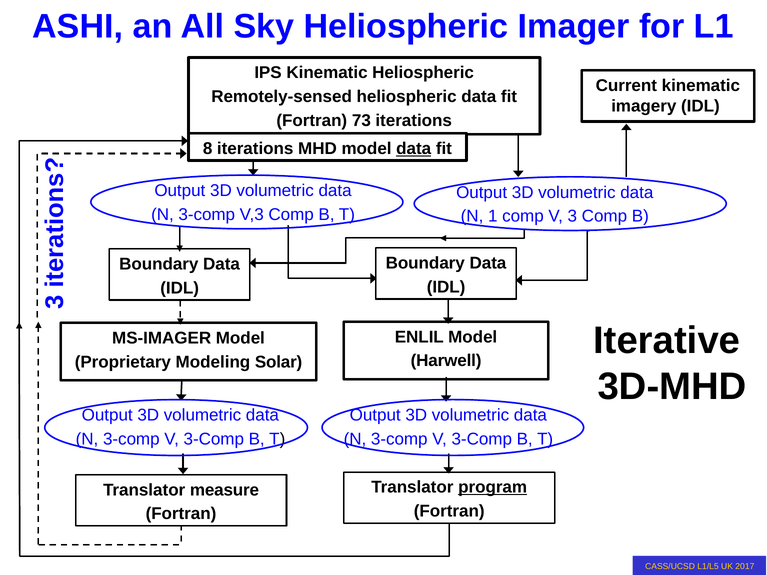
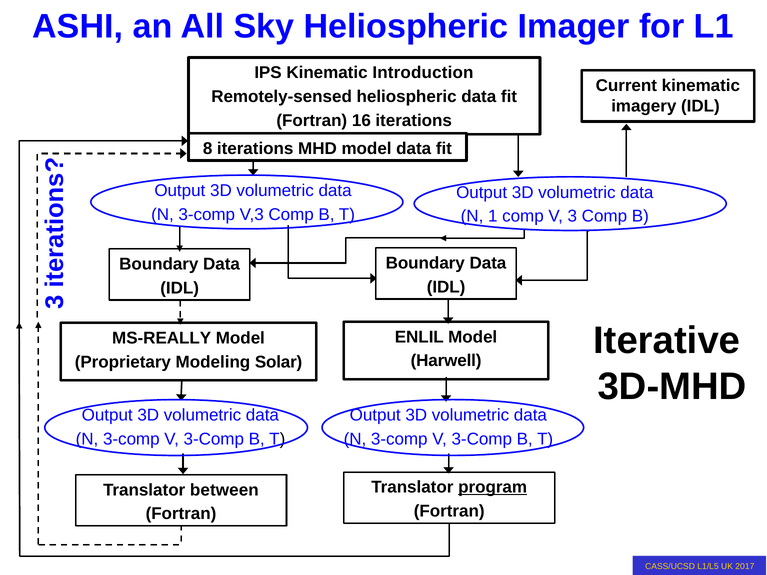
Kinematic Heliospheric: Heliospheric -> Introduction (423, 73)
73: 73 -> 16 (361, 120)
data underline: present -> none (414, 149)
MS-IMAGER: MS-IMAGER -> MS-REALLY (162, 338)
measure: measure -> between (224, 490)
